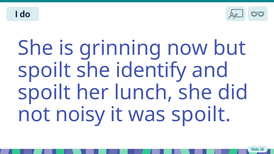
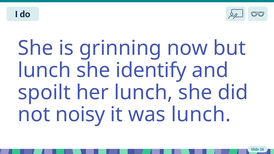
spoilt: spoilt -> lunch (44, 70)
was spoilt: spoilt -> lunch (201, 115)
